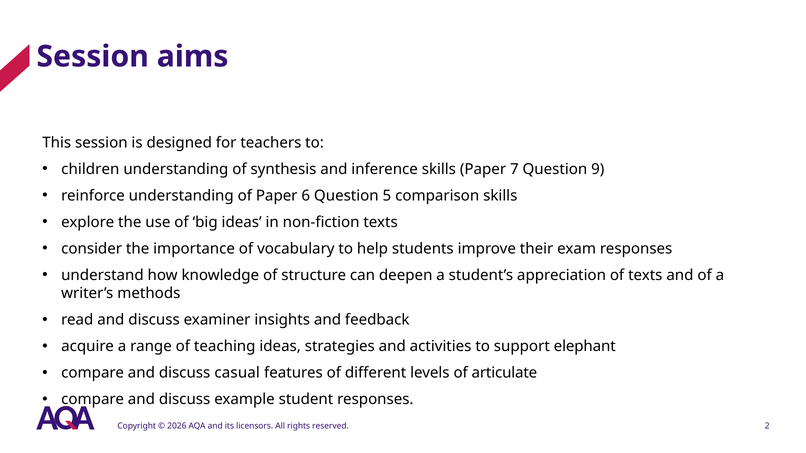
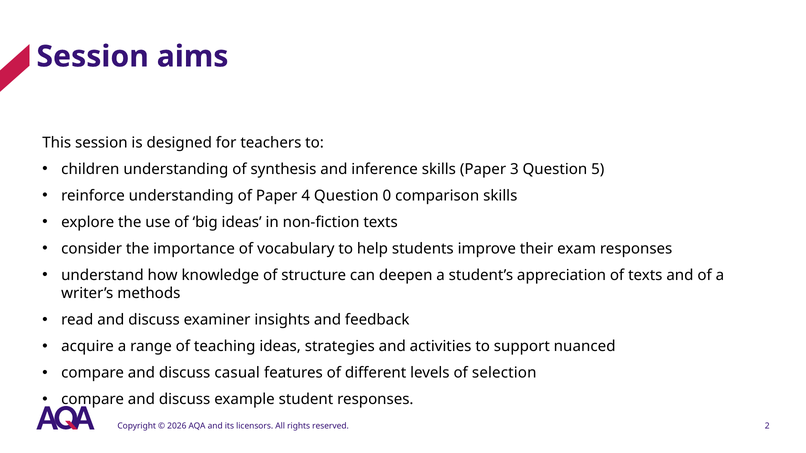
7: 7 -> 3 (514, 169)
9: 9 -> 5 (598, 169)
6: 6 -> 4 (306, 196)
5: 5 -> 0 (387, 196)
elephant: elephant -> nuanced (585, 347)
articulate: articulate -> selection (504, 373)
